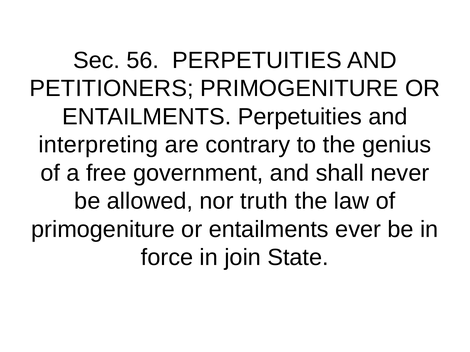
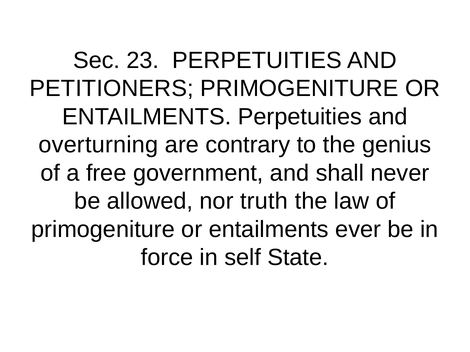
56: 56 -> 23 (143, 60)
interpreting: interpreting -> overturning (98, 145)
join: join -> self (243, 258)
